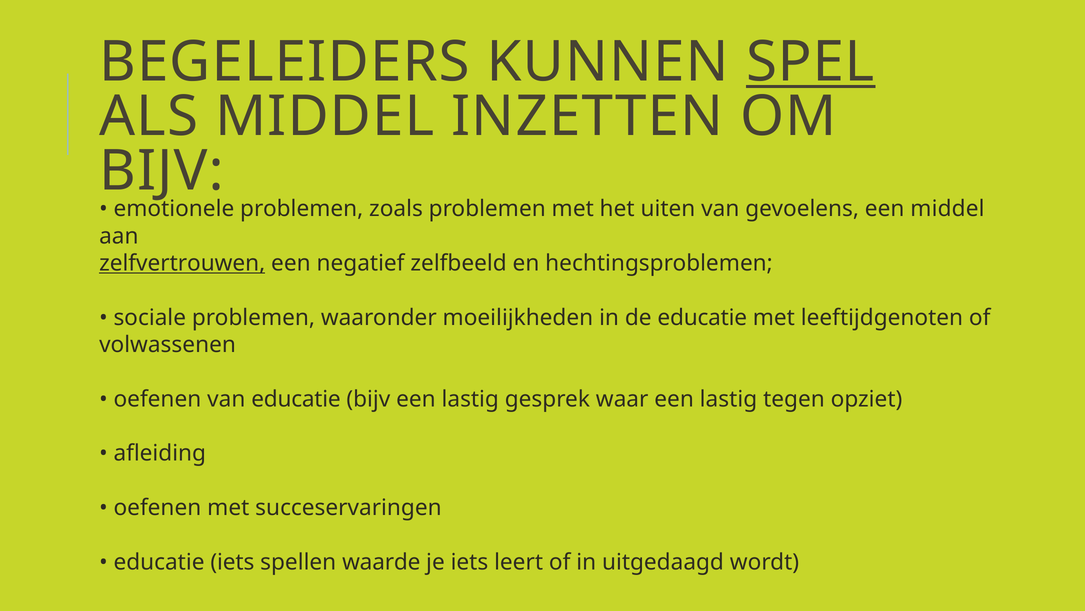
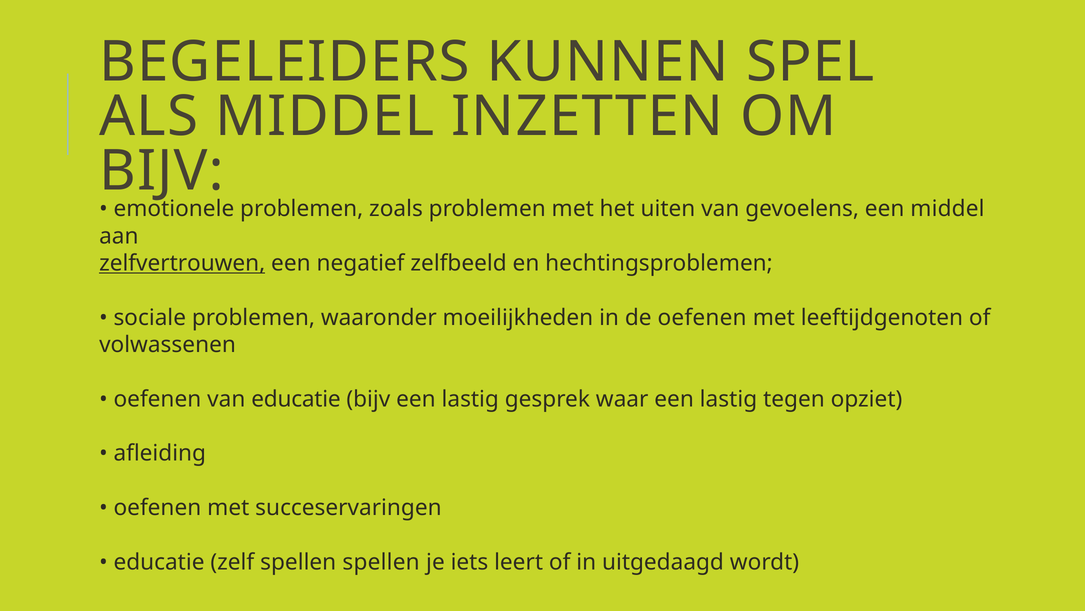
SPEL underline: present -> none (810, 62)
de educatie: educatie -> oefenen (702, 317)
educatie iets: iets -> zelf (232, 561)
spellen waarde: waarde -> spellen (381, 561)
